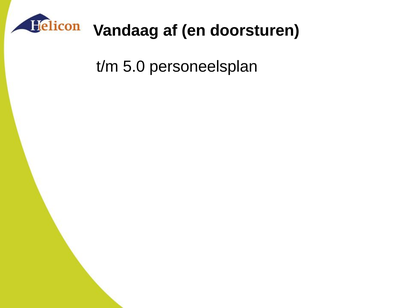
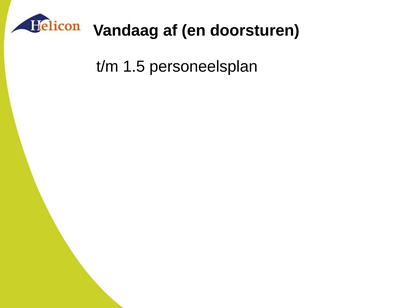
5.0: 5.0 -> 1.5 (134, 67)
